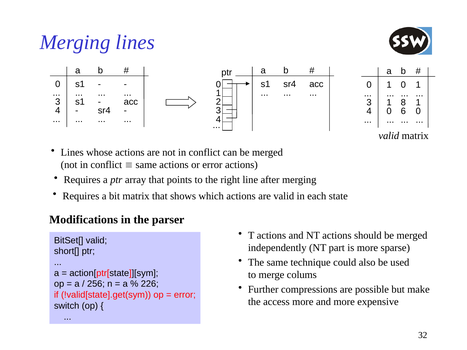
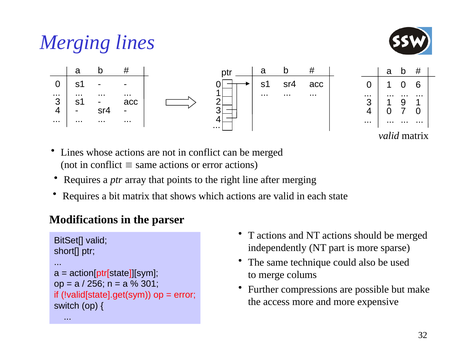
1 0 1: 1 -> 6 (418, 85)
8: 8 -> 9 (403, 102)
6: 6 -> 7 (403, 111)
226: 226 -> 301 (150, 284)
